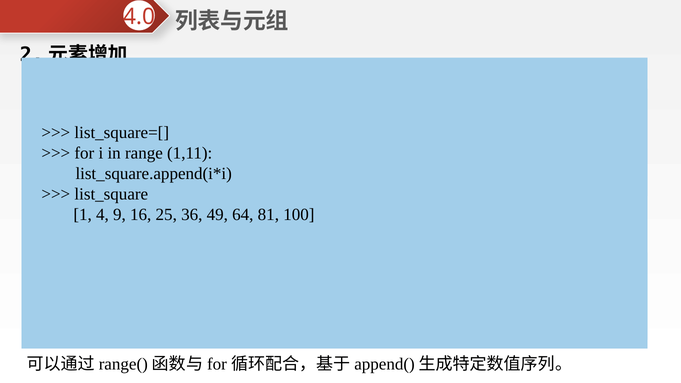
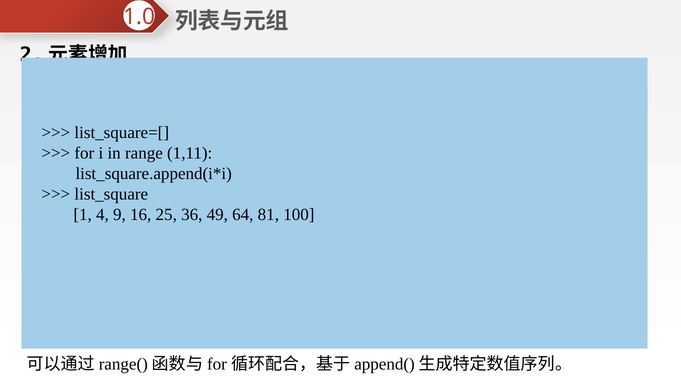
4.0: 4.0 -> 1.0 (139, 17)
